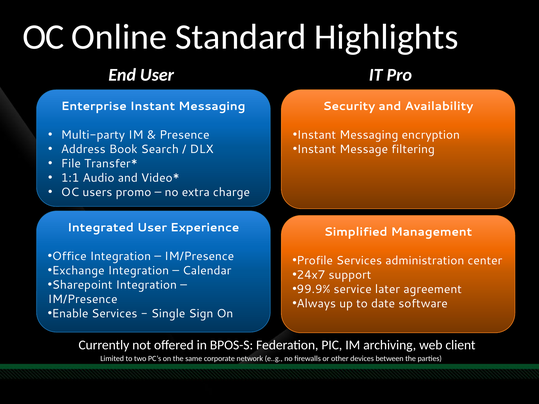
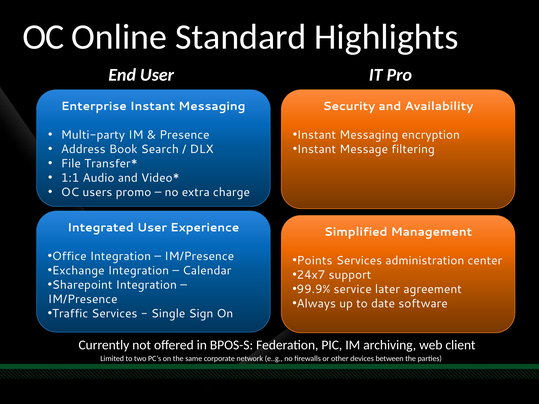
Profile: Profile -> Points (315, 261)
Enable: Enable -> Traffic (70, 314)
